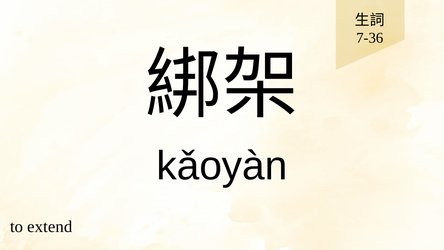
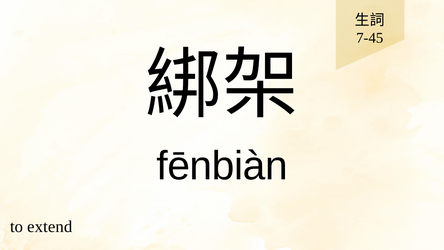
7-36: 7-36 -> 7-45 (370, 38)
kǎoyàn: kǎoyàn -> fēnbiàn (222, 166)
